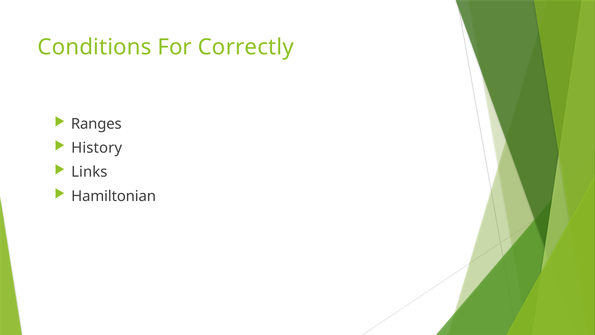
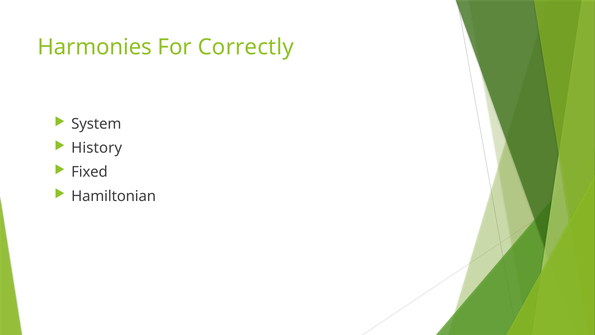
Conditions: Conditions -> Harmonies (95, 47)
Ranges: Ranges -> System (96, 124)
Links: Links -> Fixed (89, 172)
